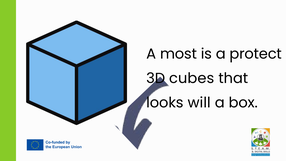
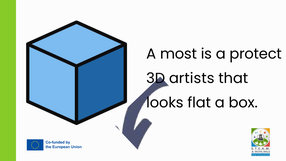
cubes: cubes -> artists (192, 78)
will: will -> flat (199, 103)
